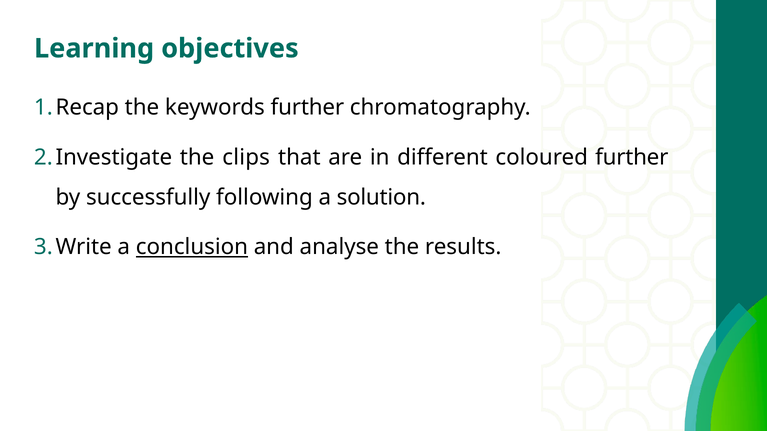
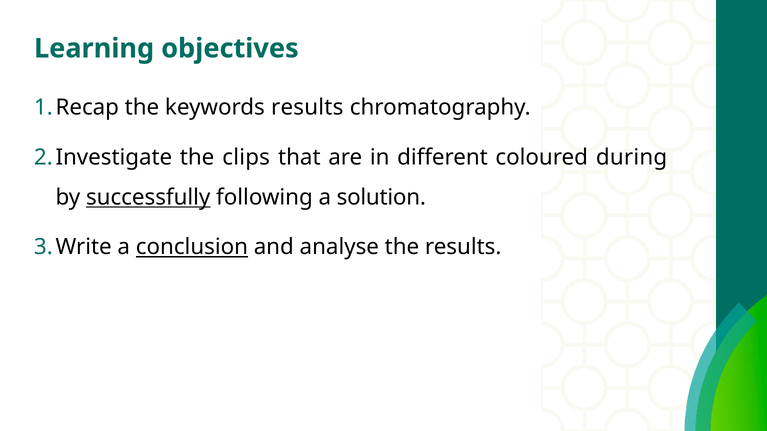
keywords further: further -> results (307, 108)
coloured further: further -> during (632, 157)
successfully underline: none -> present (148, 198)
